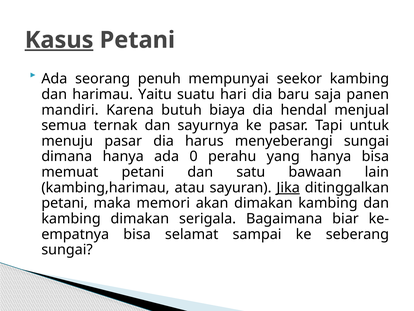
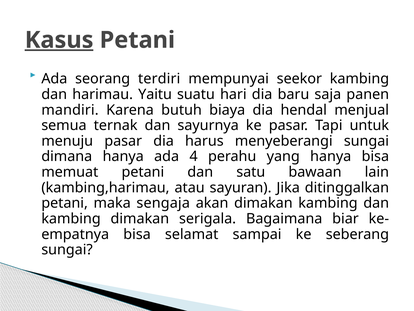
penuh: penuh -> terdiri (159, 79)
0: 0 -> 4 (194, 156)
Jika underline: present -> none (288, 187)
memori: memori -> sengaja (163, 203)
